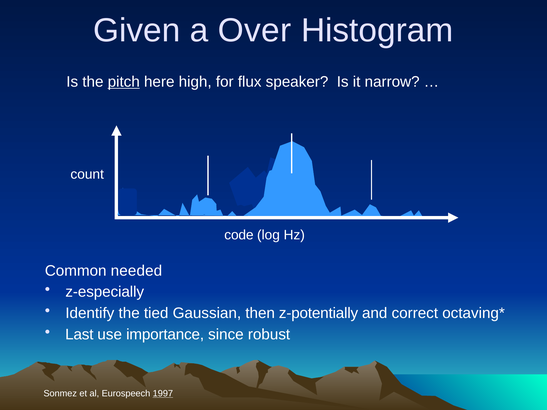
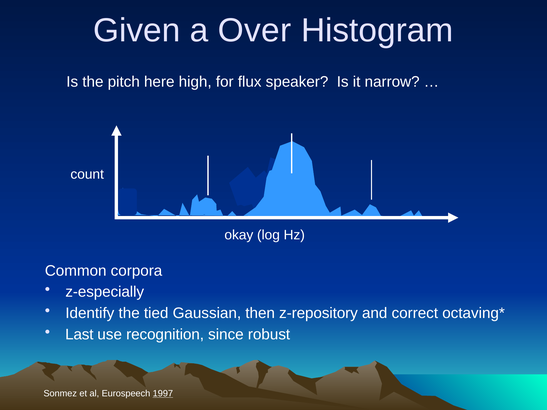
pitch underline: present -> none (124, 82)
code: code -> okay (239, 235)
needed: needed -> corpora (137, 271)
z-potentially: z-potentially -> z-repository (318, 313)
importance: importance -> recognition (165, 335)
